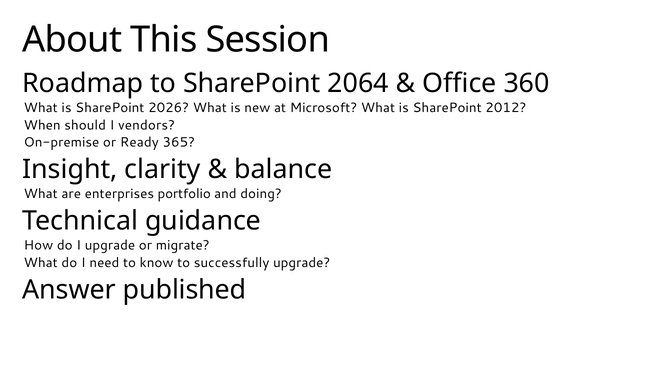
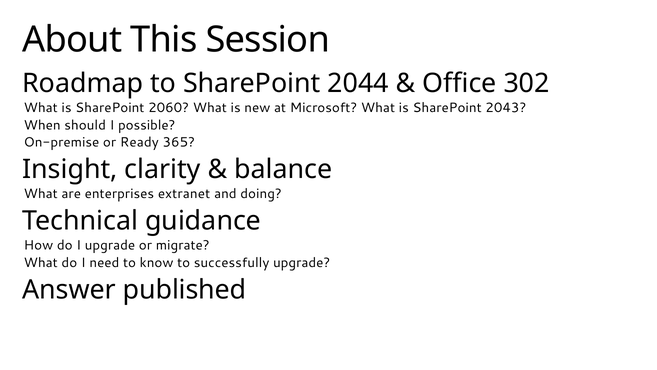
2064: 2064 -> 2044 (358, 83)
360: 360 -> 302 (527, 83)
2026: 2026 -> 2060 (169, 108)
2012: 2012 -> 2043 (506, 108)
vendors: vendors -> possible (147, 125)
portfolio: portfolio -> extranet (184, 194)
